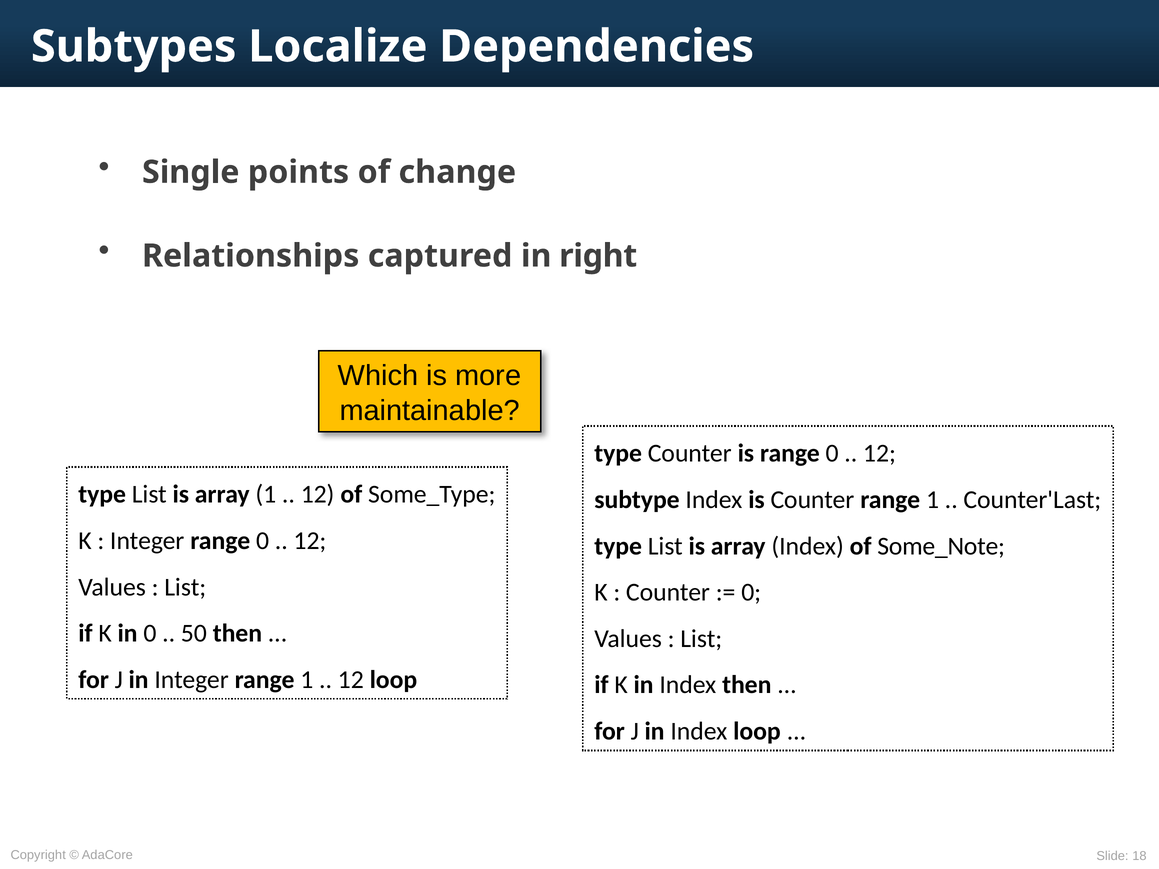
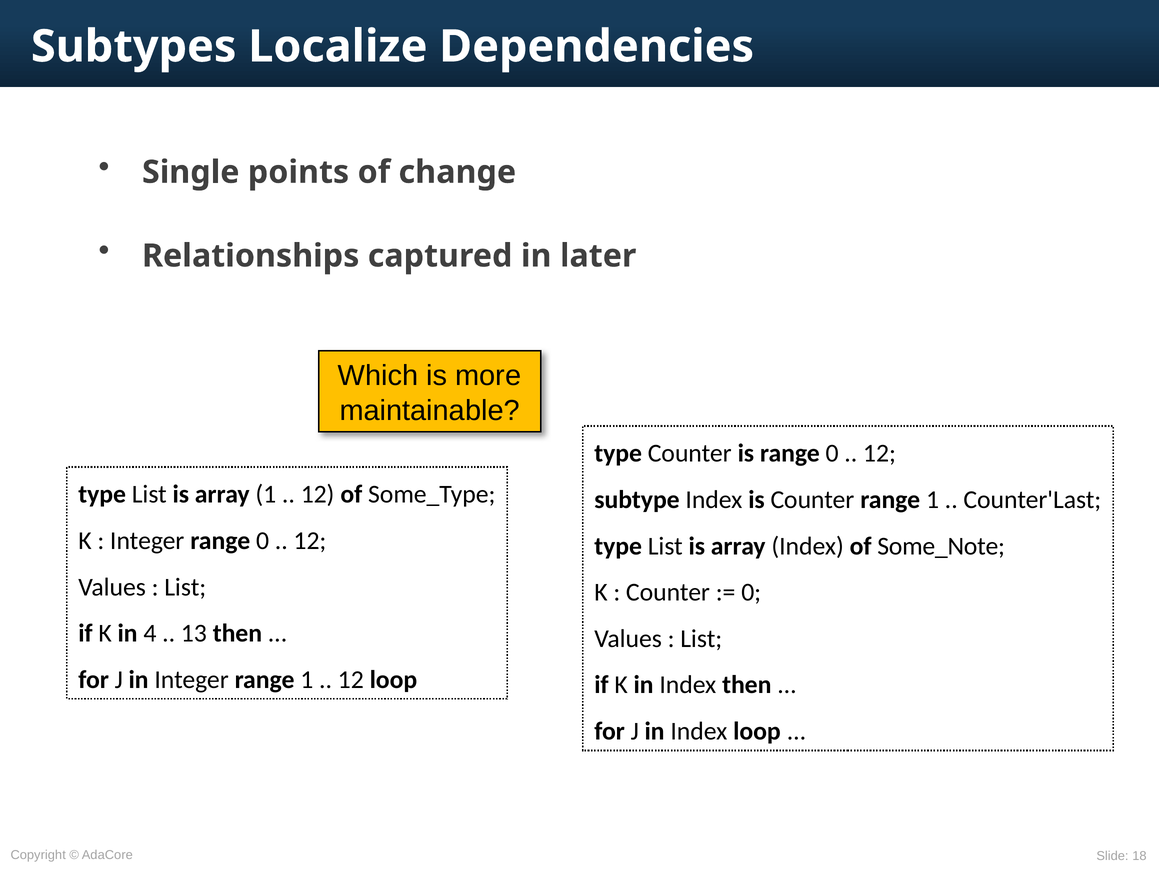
right: right -> later (598, 256)
in 0: 0 -> 4 (150, 634)
50: 50 -> 13 (194, 634)
